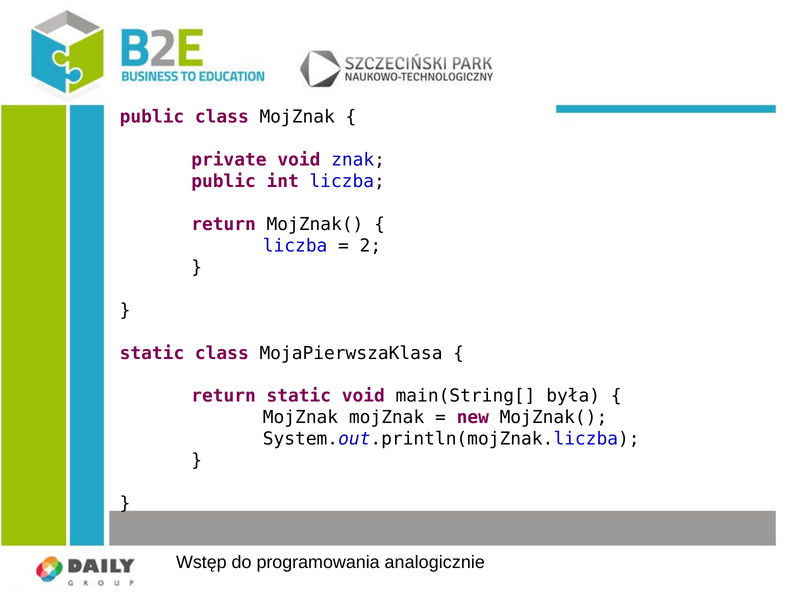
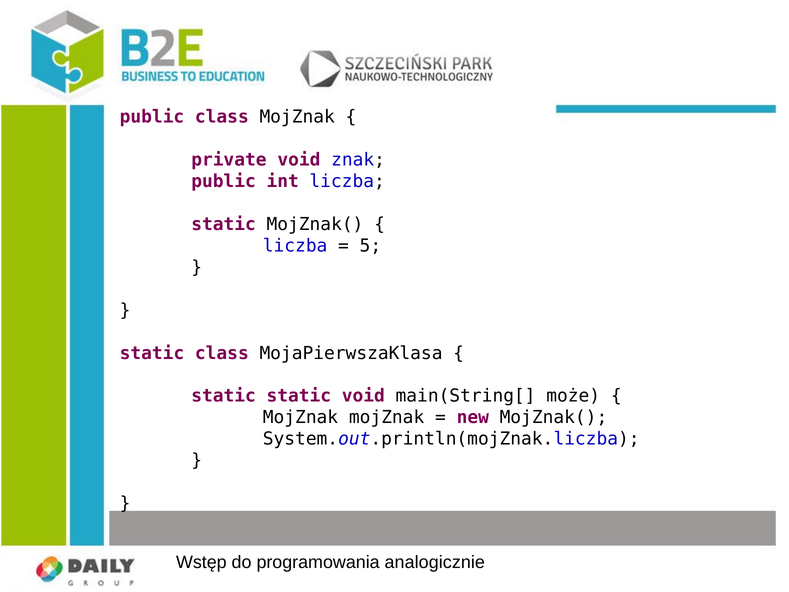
return: return -> static (224, 224)
2: 2 -> 5 (370, 246)
return: return -> static (224, 396)
była: była -> może (573, 396)
